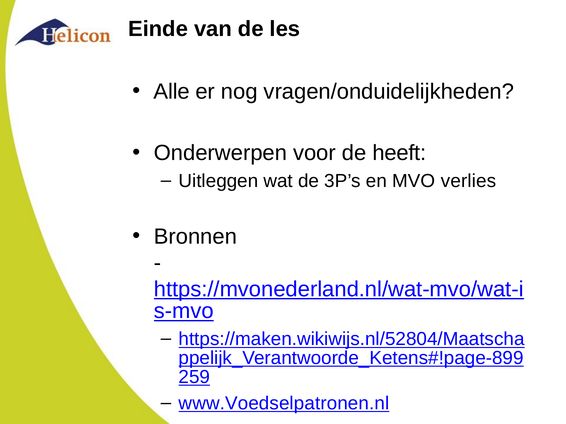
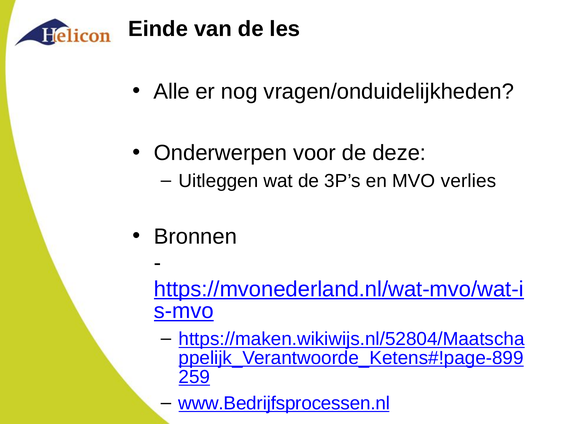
heeft: heeft -> deze (399, 153)
www.Voedselpatronen.nl: www.Voedselpatronen.nl -> www.Bedrijfsprocessen.nl (284, 404)
